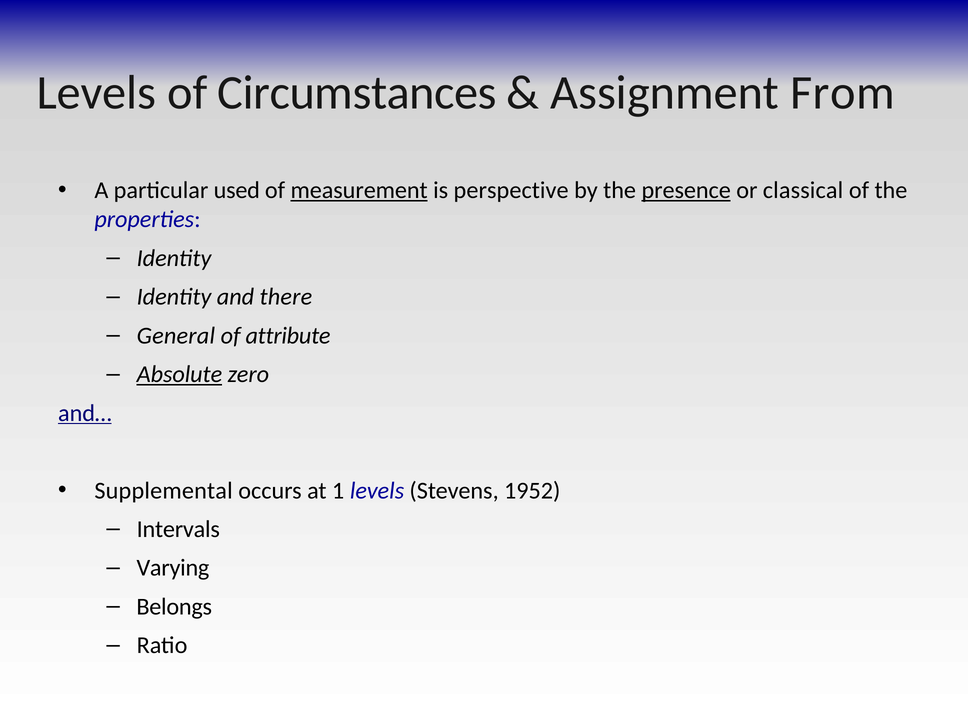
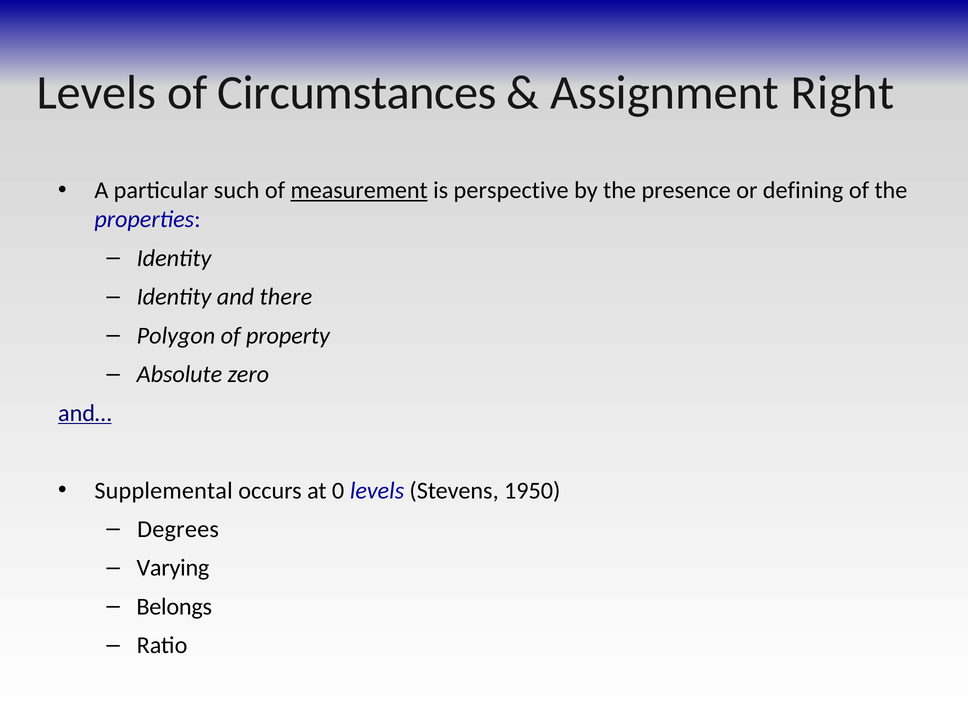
From: From -> Right (843, 93)
used: used -> such (237, 190)
presence underline: present -> none (686, 190)
classical: classical -> defining (803, 190)
General: General -> Polygon (176, 336)
attribute: attribute -> property (288, 336)
Absolute underline: present -> none (179, 374)
1: 1 -> 0 (338, 491)
1952: 1952 -> 1950 (532, 491)
Intervals: Intervals -> Degrees (178, 529)
